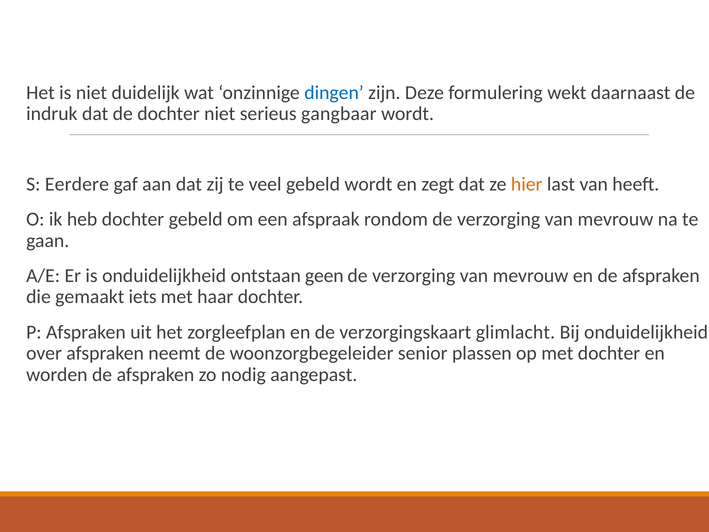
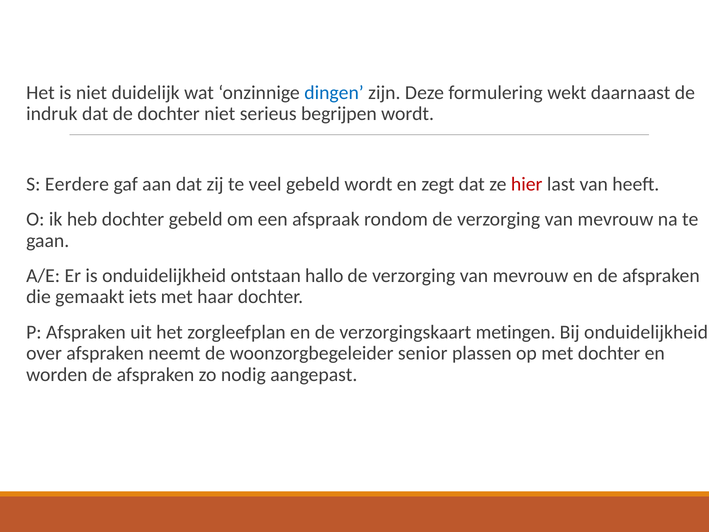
gangbaar: gangbaar -> begrijpen (339, 114)
hier colour: orange -> red (527, 184)
geen: geen -> hallo (324, 276)
glimlacht: glimlacht -> metingen (516, 332)
